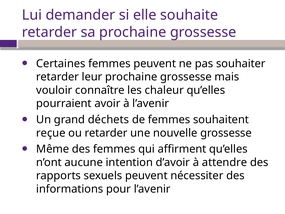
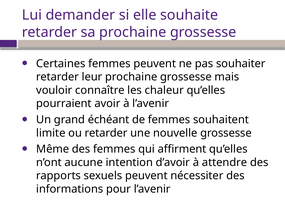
déchets: déchets -> échéant (109, 119)
reçue: reçue -> limite (51, 133)
